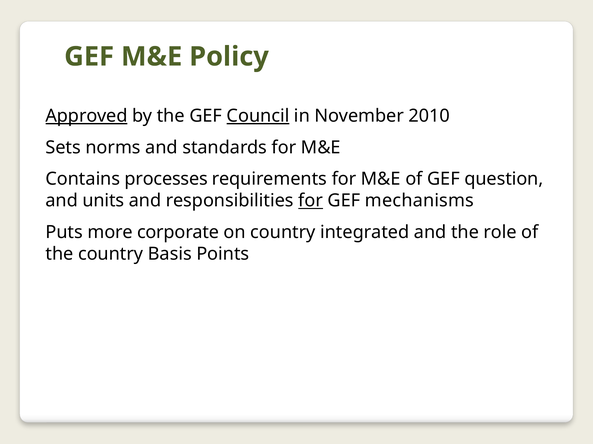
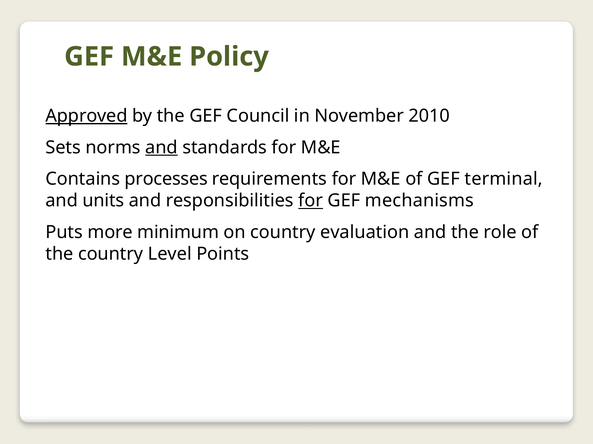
Council underline: present -> none (258, 116)
and underline: none -> present (161, 148)
question: question -> terminal (504, 179)
corporate: corporate -> minimum (178, 233)
integrated: integrated -> evaluation (365, 233)
Basis: Basis -> Level (170, 254)
